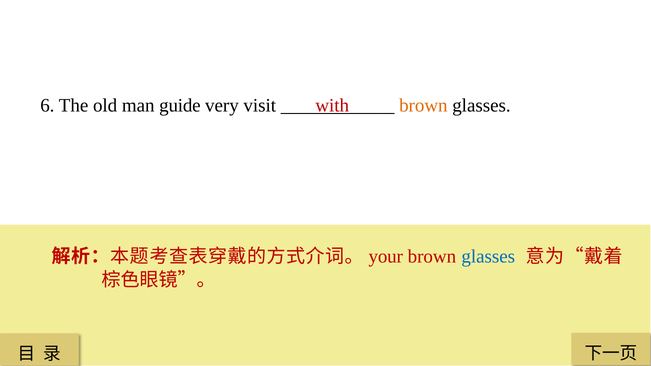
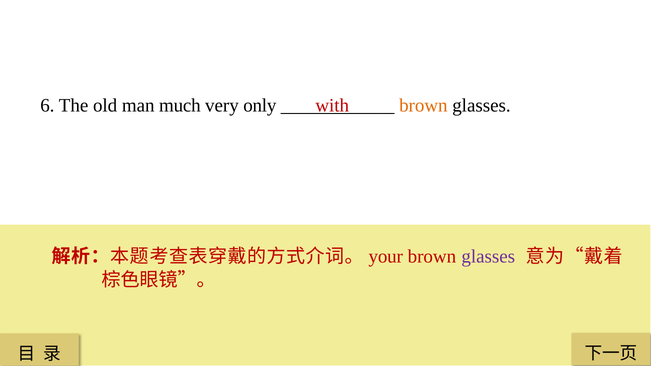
guide: guide -> much (180, 105)
visit: visit -> only (260, 105)
glasses colour: blue -> purple (488, 257)
